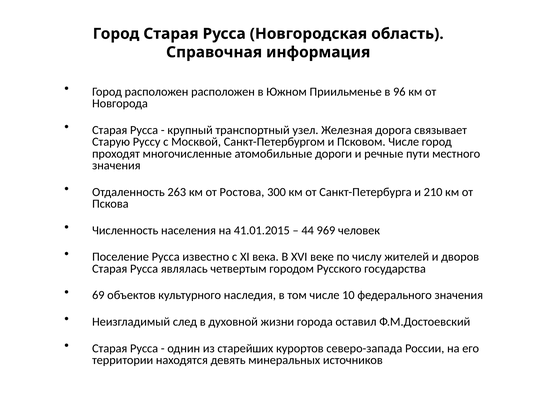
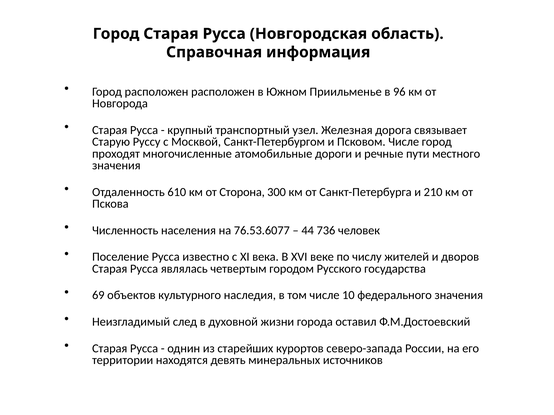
263: 263 -> 610 (177, 192)
Ростова: Ростова -> Сторона (242, 192)
41.01.2015: 41.01.2015 -> 76.53.6077 (262, 231)
969: 969 -> 736 (326, 231)
